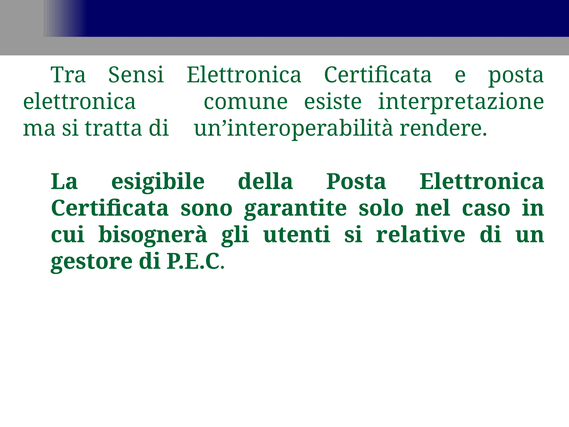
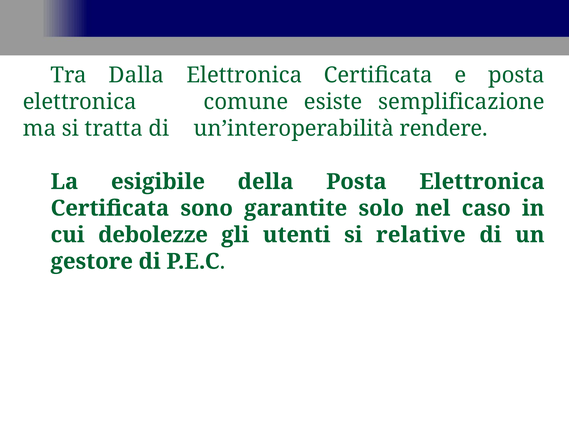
Sensi: Sensi -> Dalla (136, 75)
interpretazione: interpretazione -> semplificazione (461, 102)
bisognerà: bisognerà -> debolezze (153, 235)
